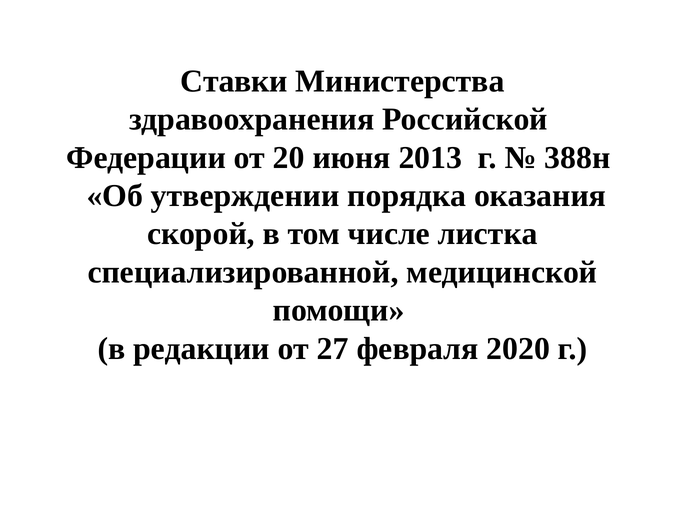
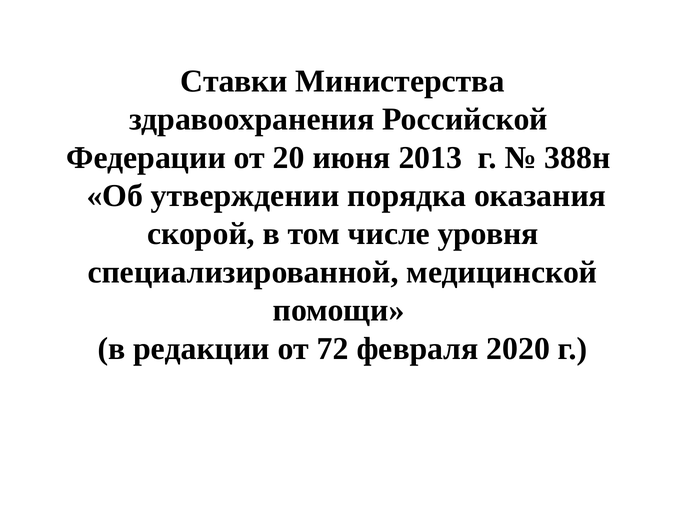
листка: листка -> уровня (488, 234)
27: 27 -> 72 (333, 348)
